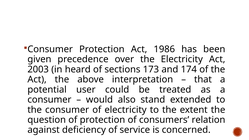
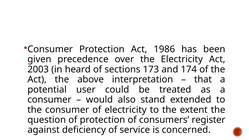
relation: relation -> register (208, 120)
